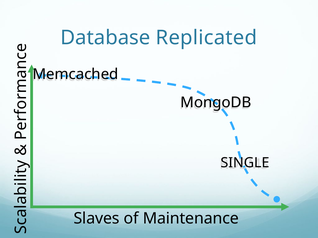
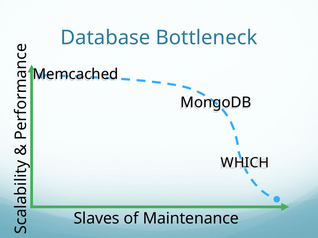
Replicated: Replicated -> Bottleneck (207, 38)
SINGLE: SINGLE -> WHICH (245, 163)
